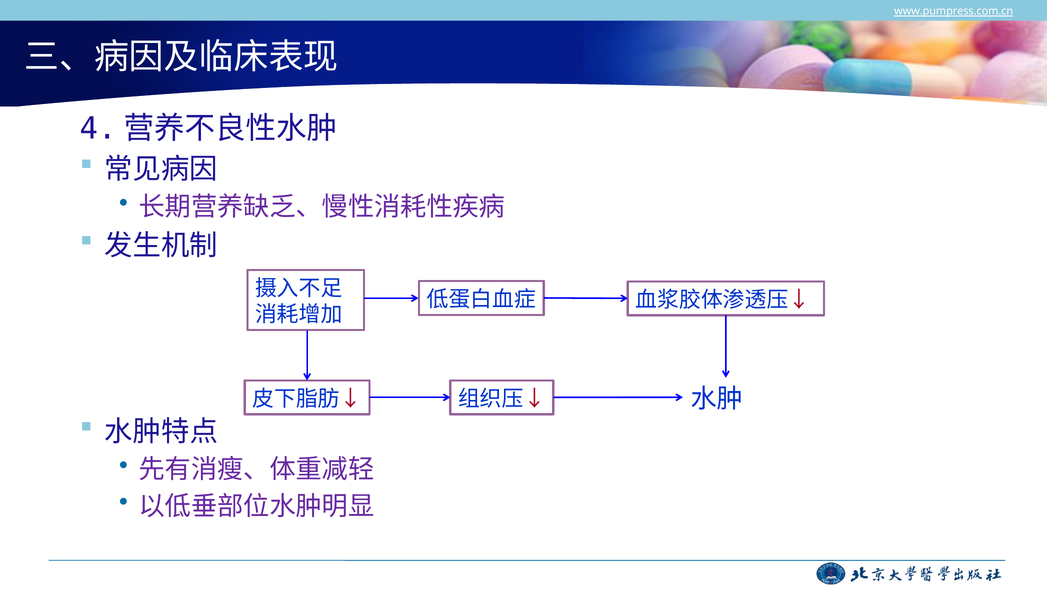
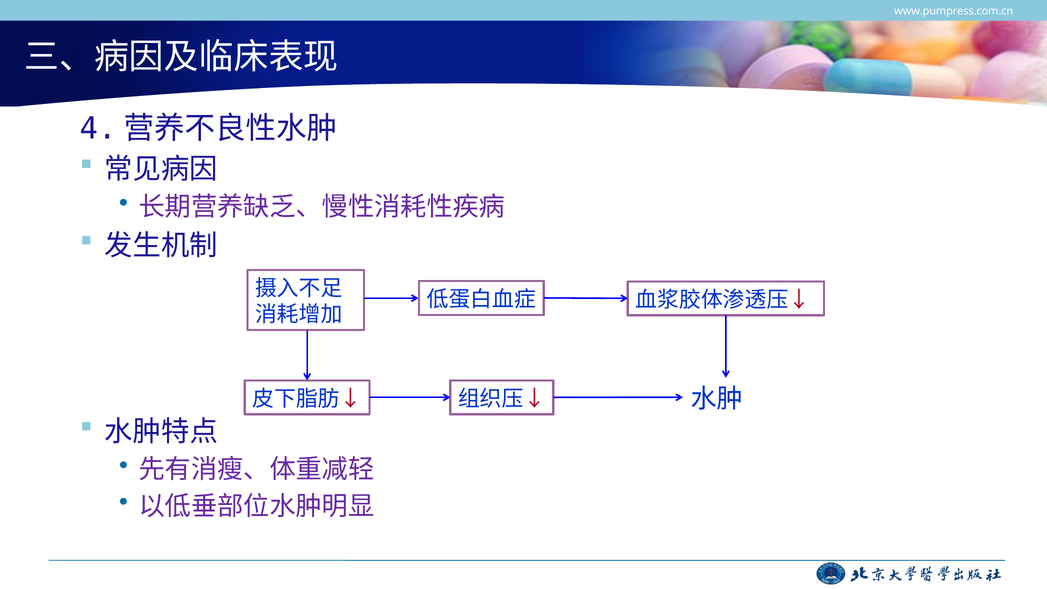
www.pumpress.com.cn underline: present -> none (954, 11)
